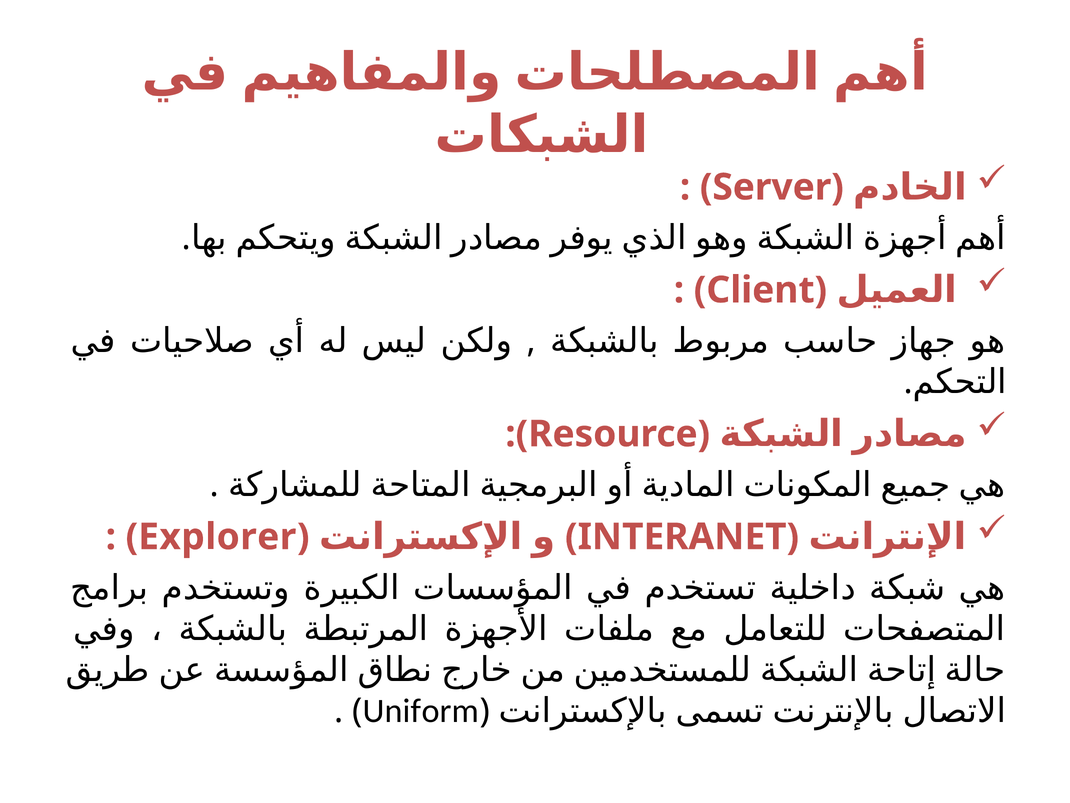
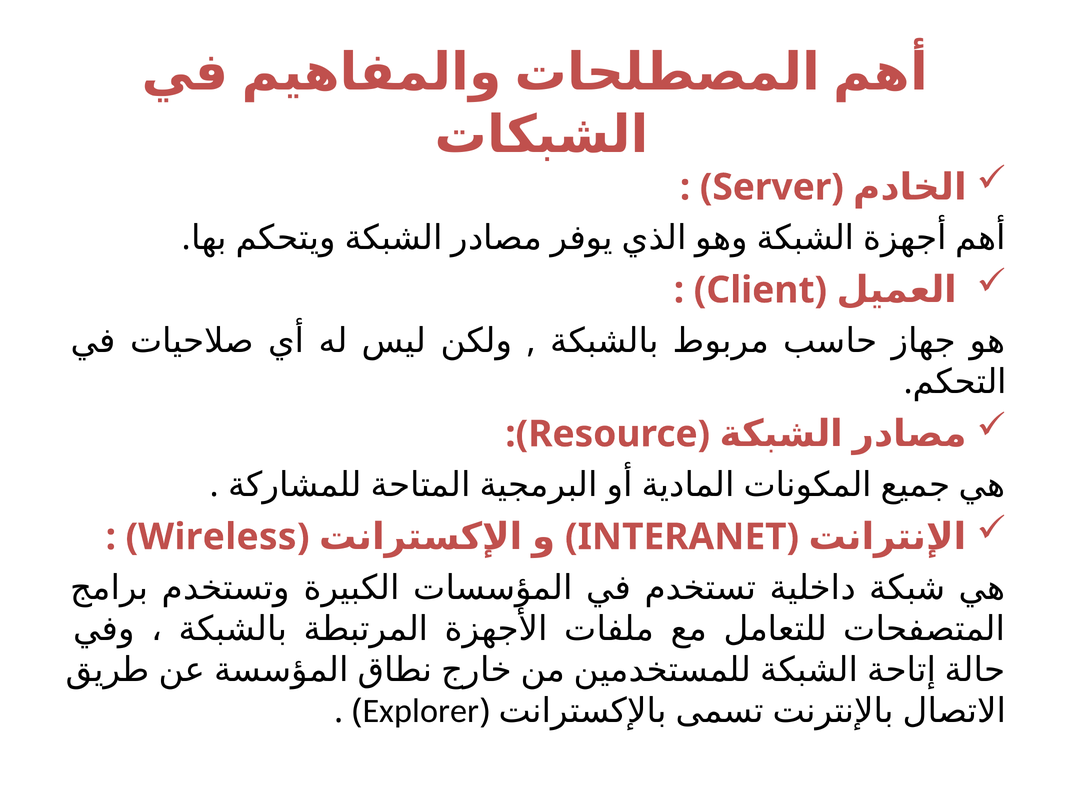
Explorer: Explorer -> Wireless (217, 537)
Uniform: Uniform -> Explorer (421, 710)
